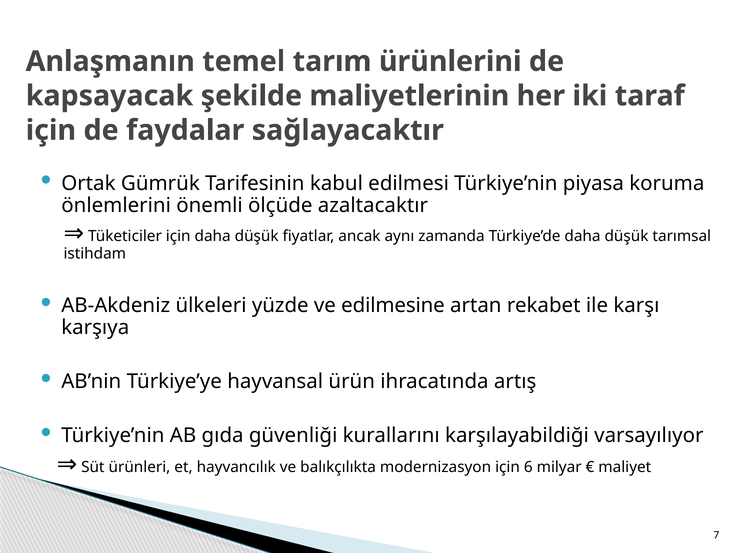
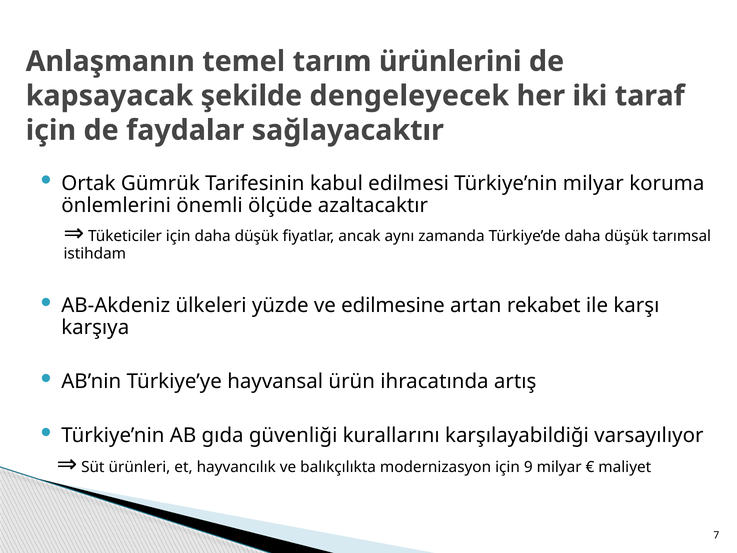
maliyetlerinin: maliyetlerinin -> dengeleyecek (409, 96)
Türkiye’nin piyasa: piyasa -> milyar (593, 183)
6: 6 -> 9 (528, 467)
